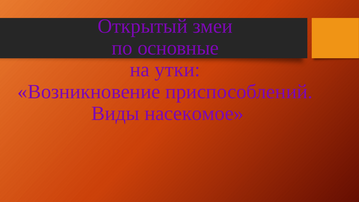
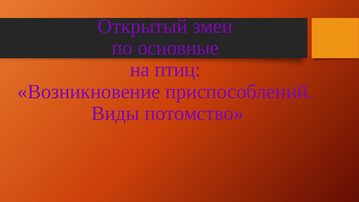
утки: утки -> птиц (178, 70)
насекомое: насекомое -> потомство (194, 113)
